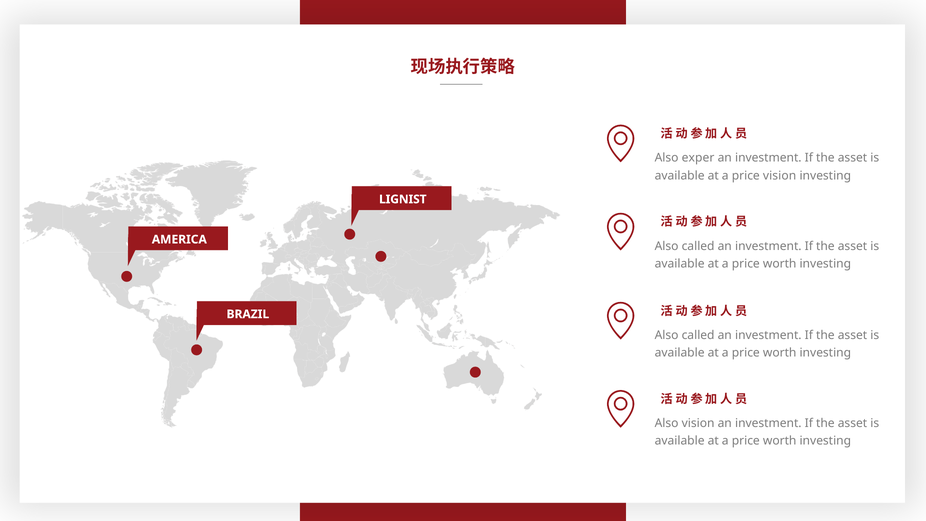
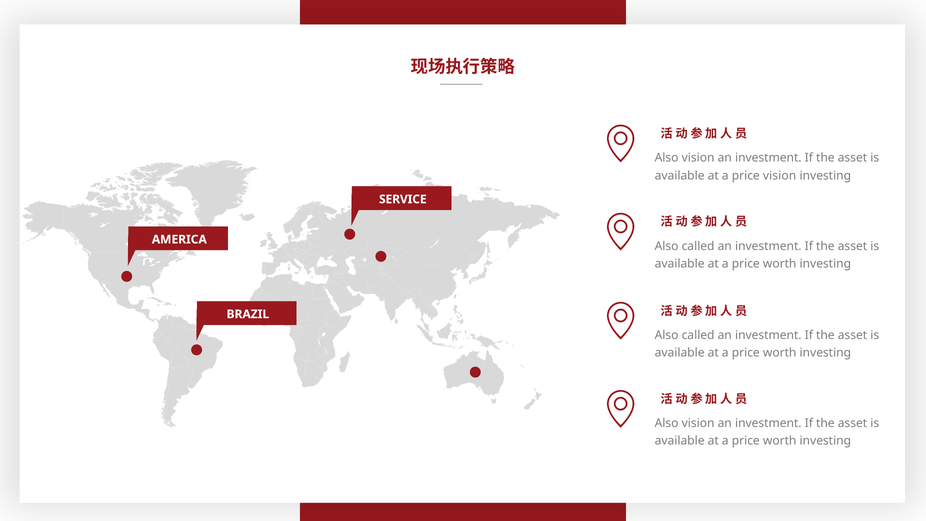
exper: exper -> vision (698, 158)
LIGNIST: LIGNIST -> SERVICE (403, 199)
